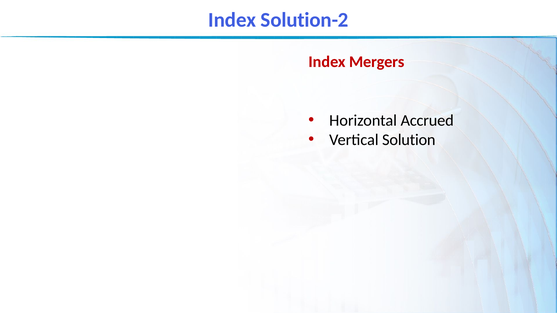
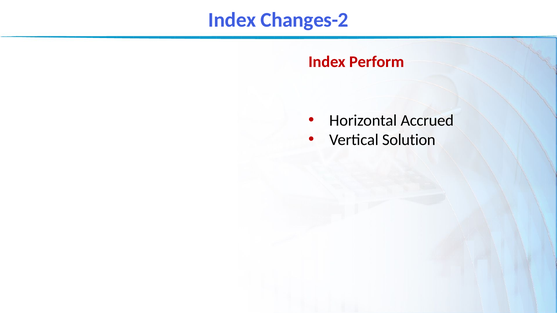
Solution-2: Solution-2 -> Changes-2 (305, 20)
Mergers: Mergers -> Perform (377, 62)
